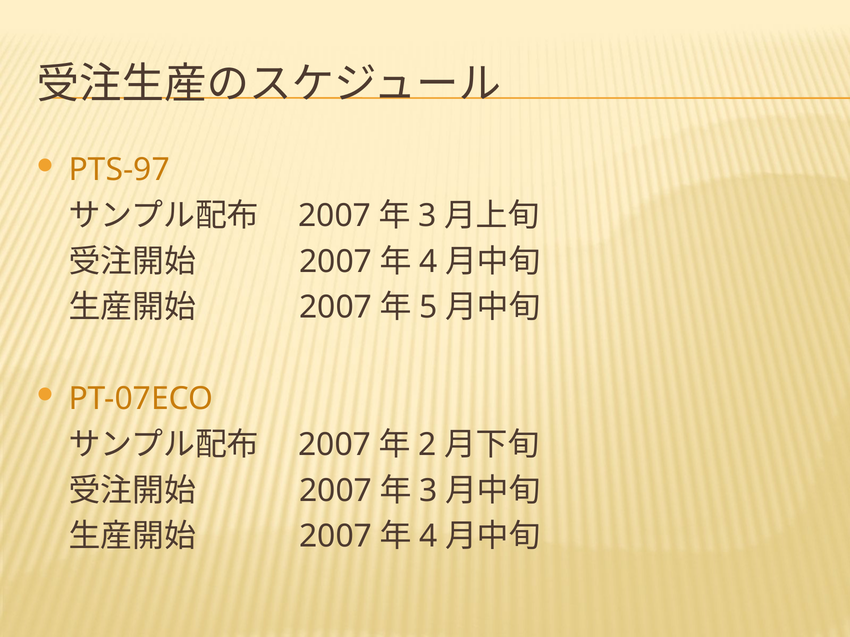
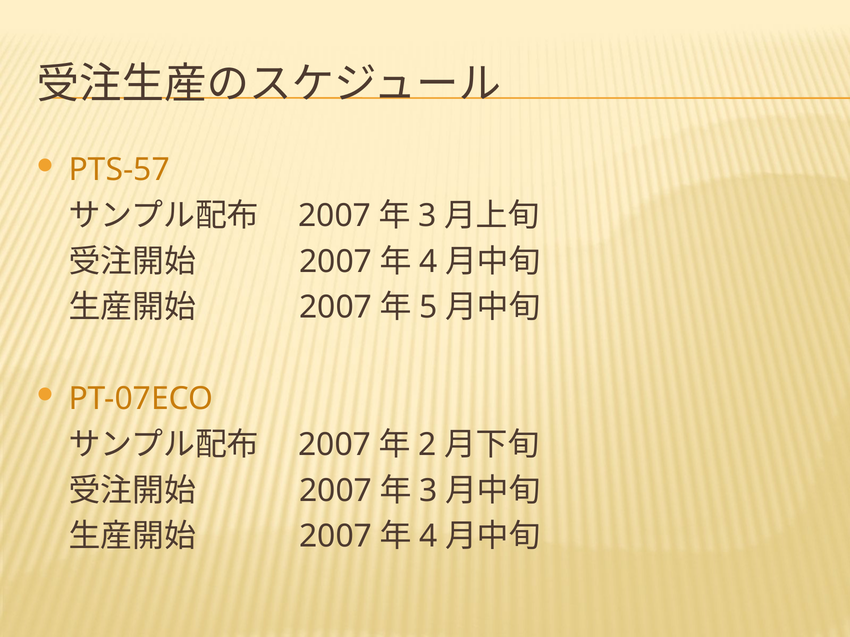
PTS-97: PTS-97 -> PTS-57 (119, 170)
